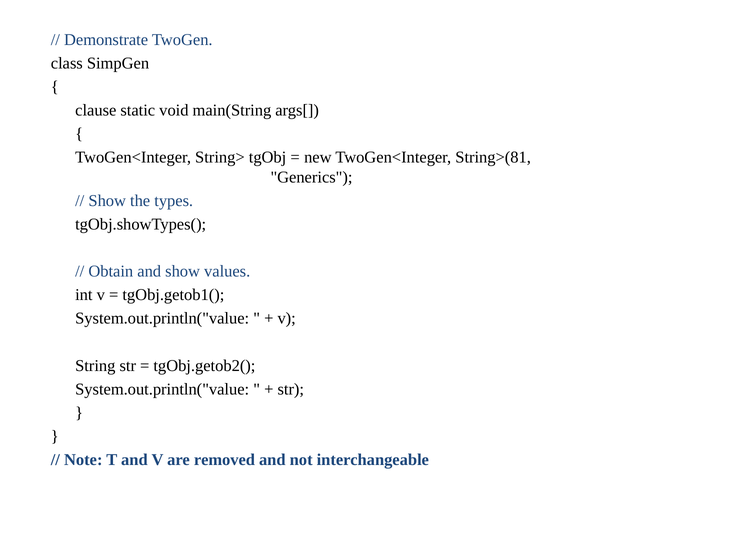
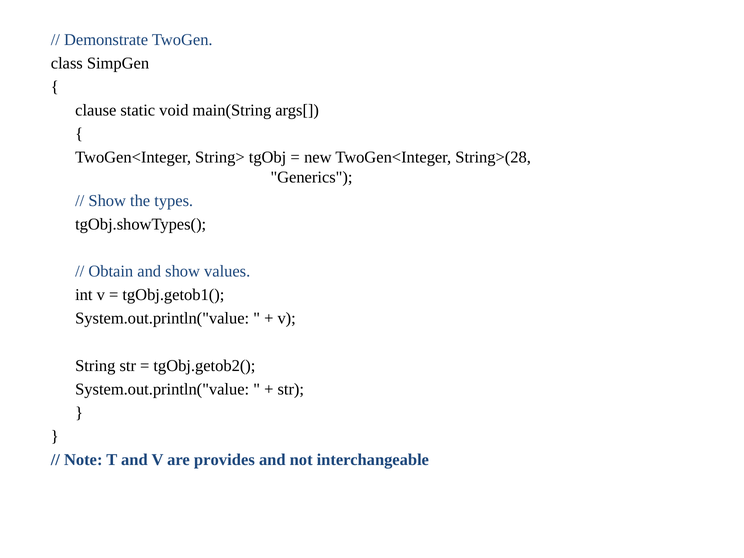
String>(81: String>(81 -> String>(28 (493, 157)
removed: removed -> provides (224, 460)
